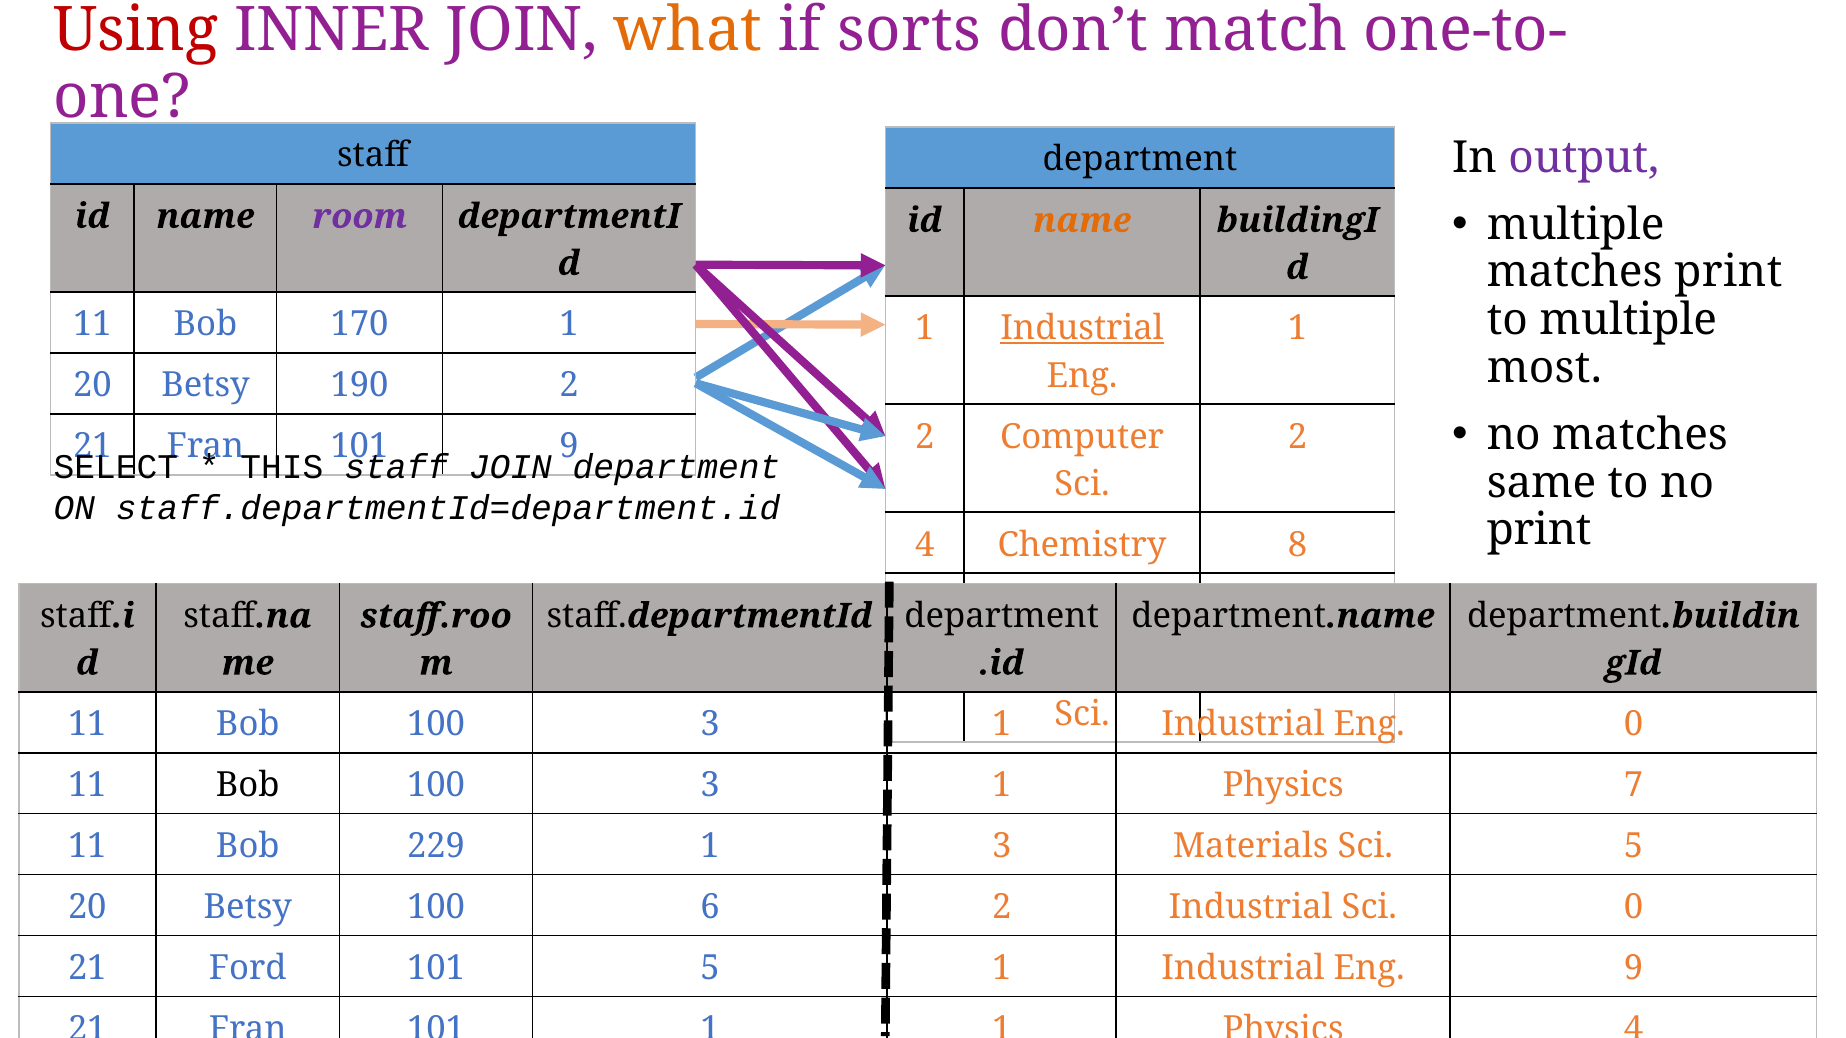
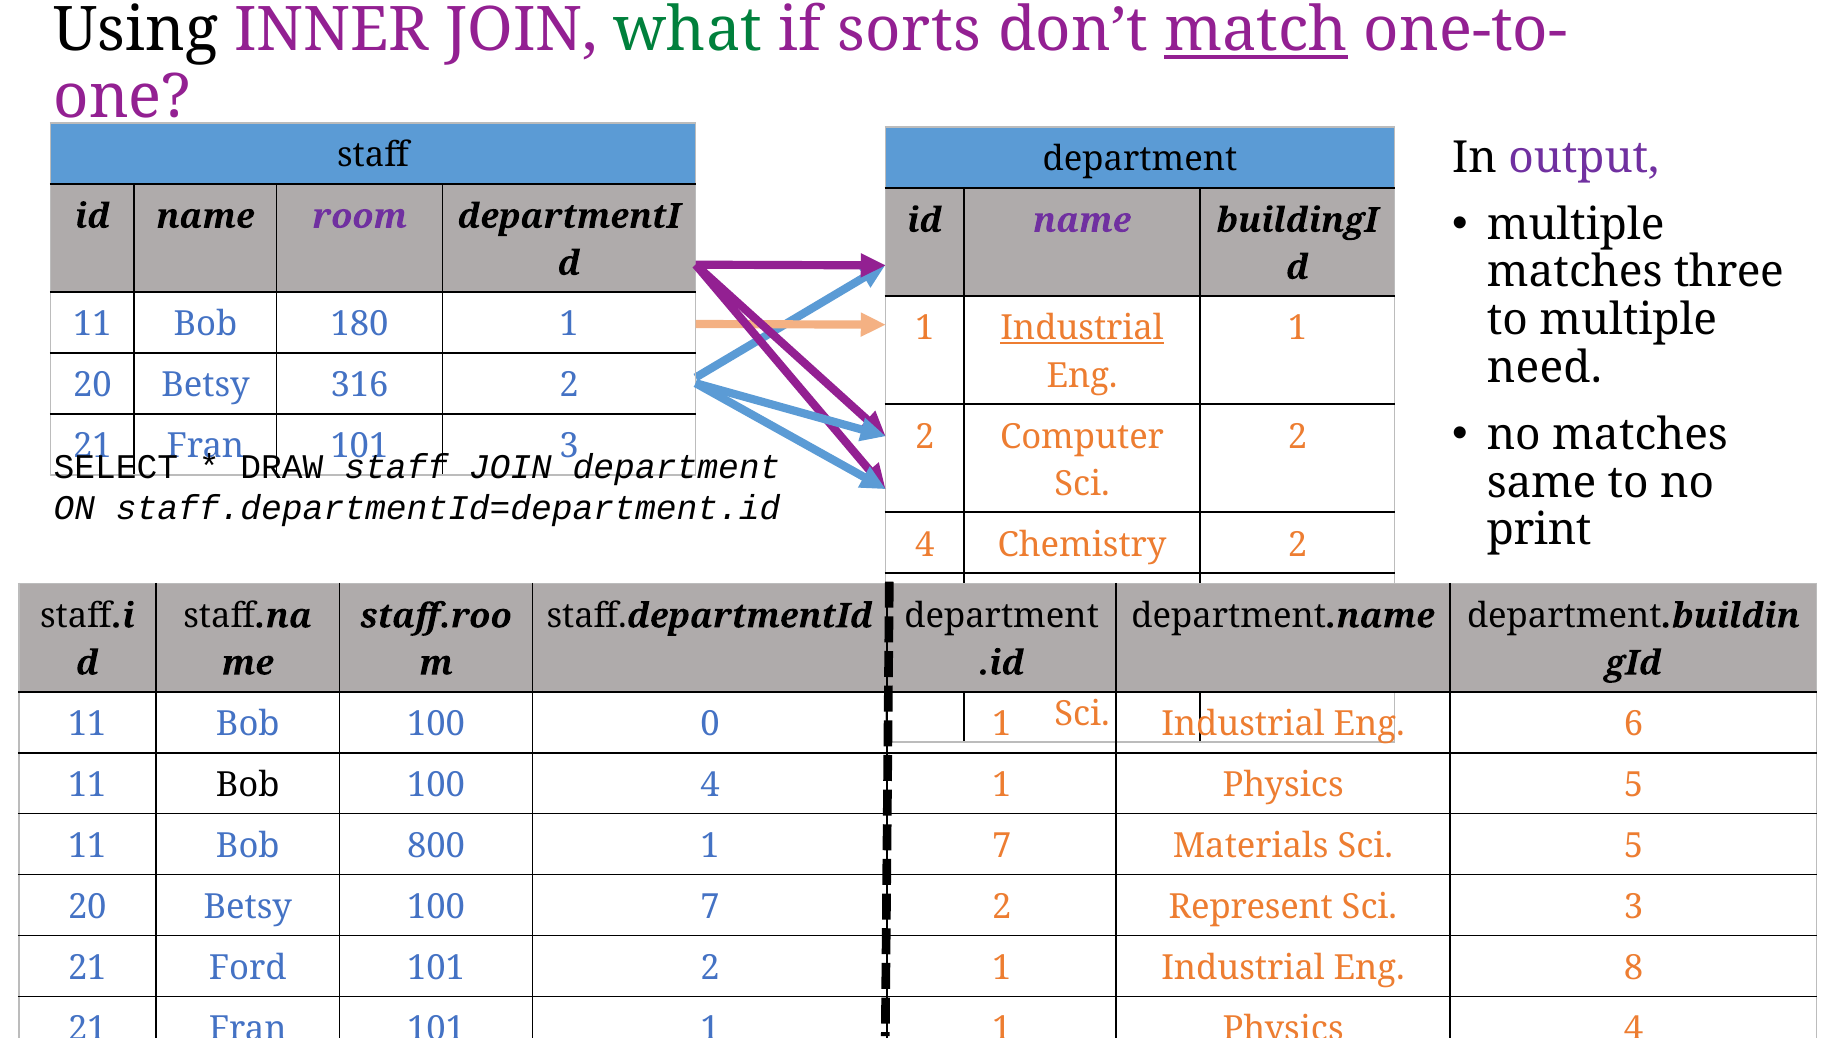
Using colour: red -> black (136, 31)
what colour: orange -> green (688, 31)
match underline: none -> present (1256, 31)
name colour: orange -> purple (1082, 221)
matches print: print -> three (1729, 272)
170: 170 -> 180 (359, 325)
most: most -> need (1544, 368)
190: 190 -> 316 (359, 386)
9: 9 -> 3 (569, 447)
THIS: THIS -> DRAW (282, 467)
Chemistry 8: 8 -> 2 (1298, 545)
3: 3 -> 0 (710, 724)
Eng 0: 0 -> 6 (1634, 724)
3: 3 -> 4 (710, 785)
Physics 7: 7 -> 5 (1634, 785)
229: 229 -> 800 (436, 846)
1 3: 3 -> 7 (1002, 846)
100 6: 6 -> 7 (710, 907)
2 Industrial: Industrial -> Represent (1251, 907)
Sci 0: 0 -> 3 (1634, 907)
101 5: 5 -> 2 (710, 968)
Eng 9: 9 -> 8 (1634, 968)
